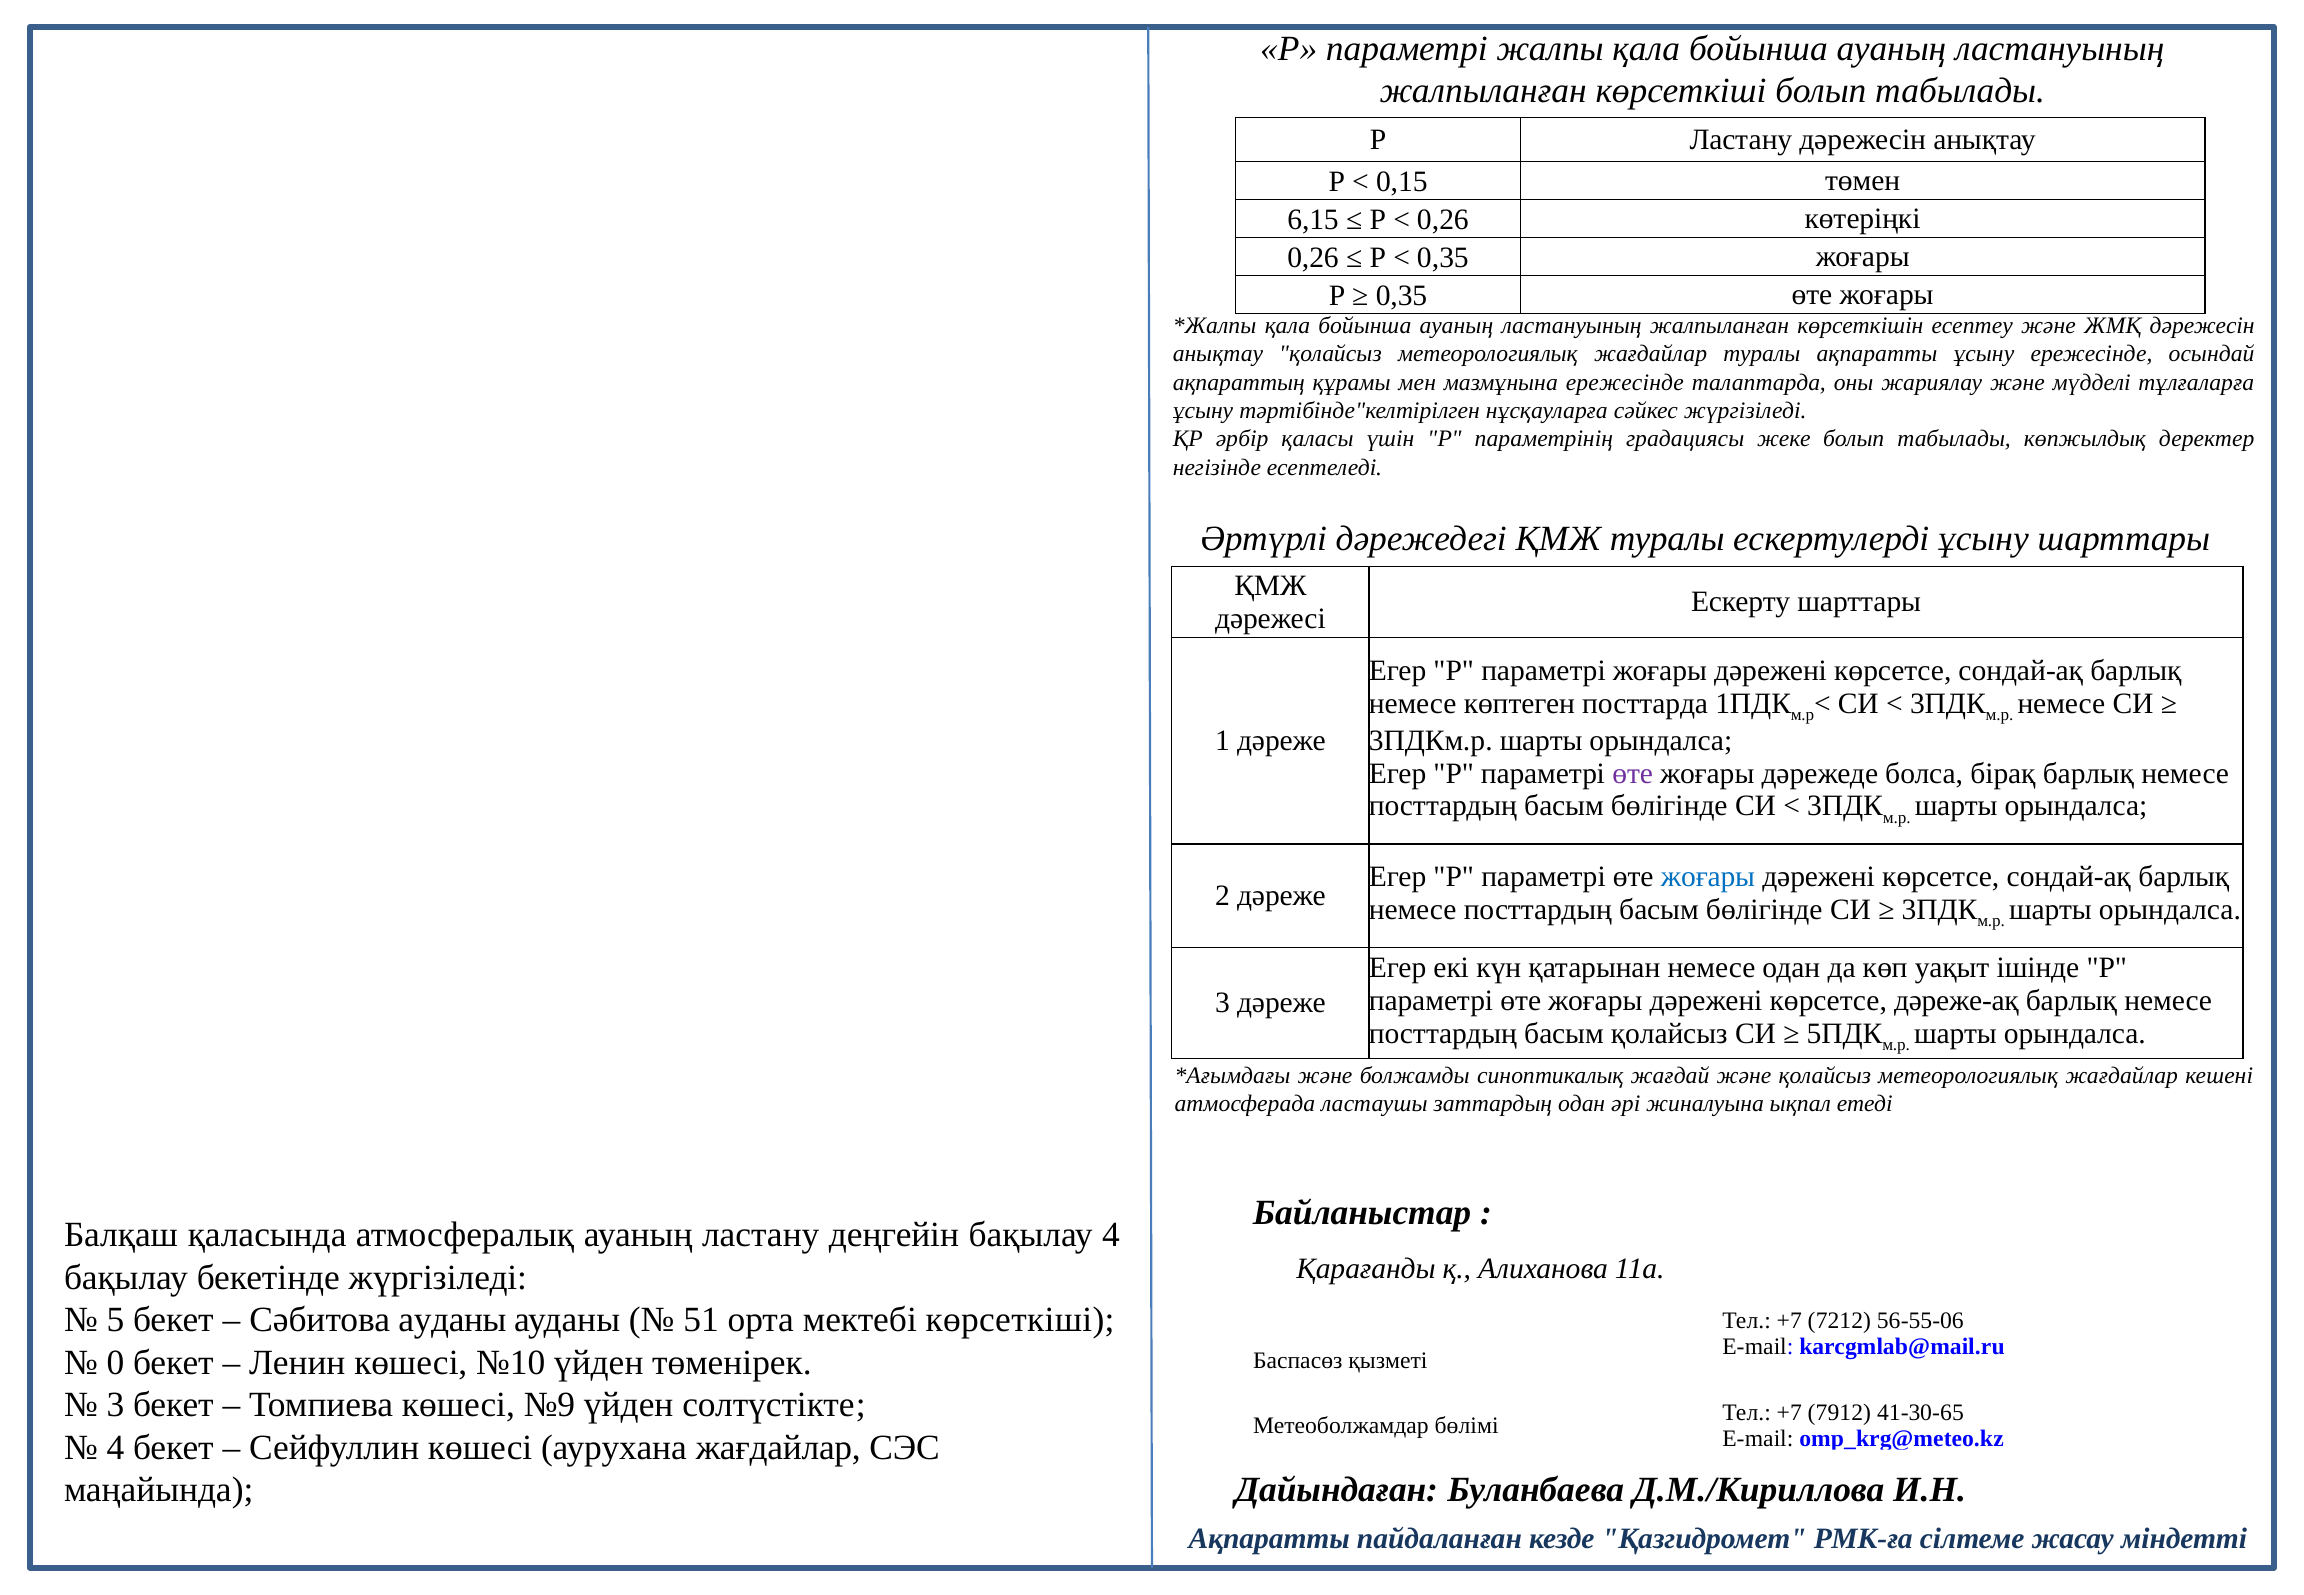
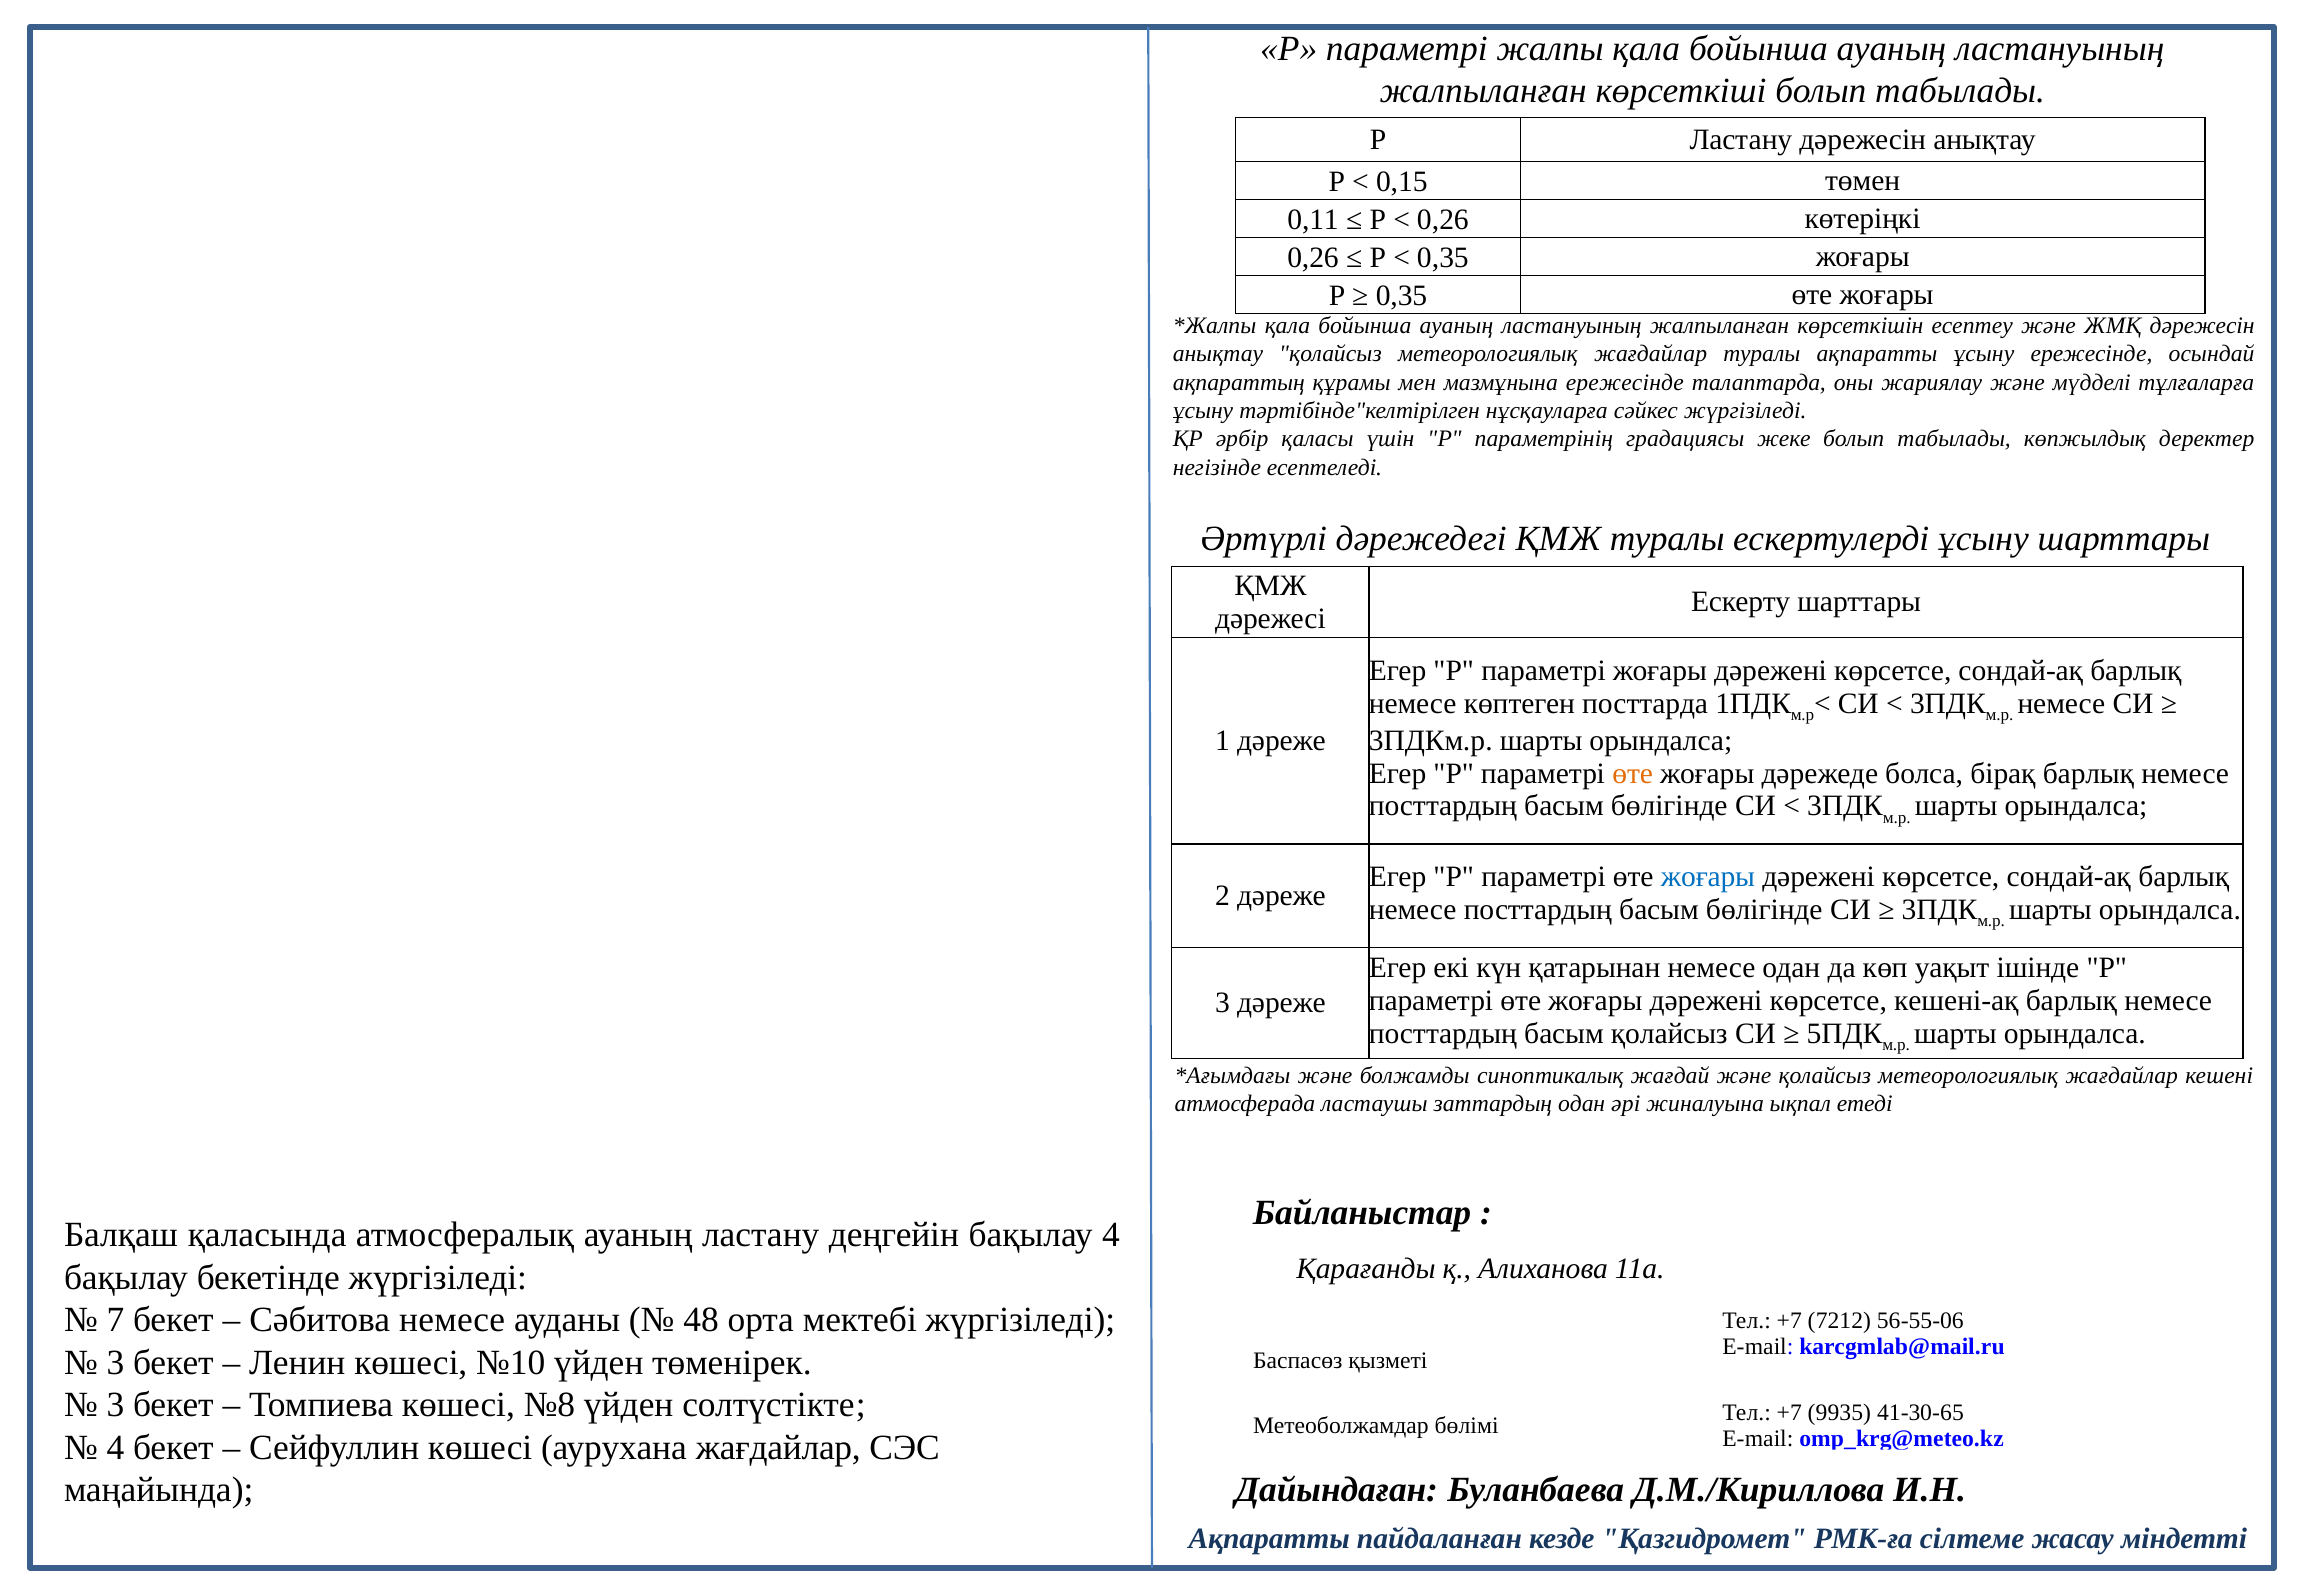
6,15: 6,15 -> 0,11 (1313, 220)
өте colour: purple -> orange (1633, 773)
дәреже-ақ: дәреже-ақ -> кешені-ақ (1956, 1001)
5: 5 -> 7 (115, 1320)
Сәбитова ауданы: ауданы -> немесе (452, 1320)
51: 51 -> 48 (701, 1320)
мектебі көрсеткіші: көрсеткіші -> жүргізіледі (1020, 1320)
0: 0 -> 3 (115, 1363)
№9: №9 -> №8 (549, 1405)
7912: 7912 -> 9935 (1839, 1413)
